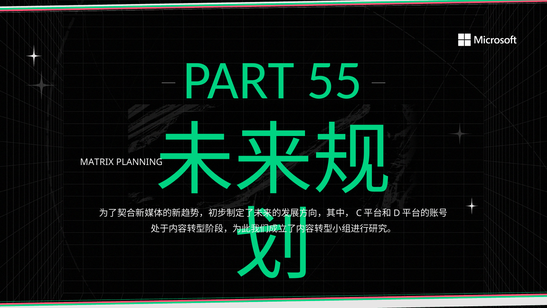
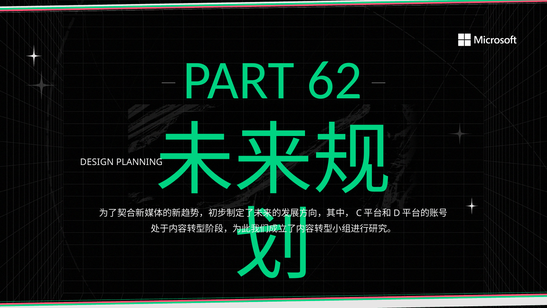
55: 55 -> 62 (335, 80)
MATRIX: MATRIX -> DESIGN (97, 162)
